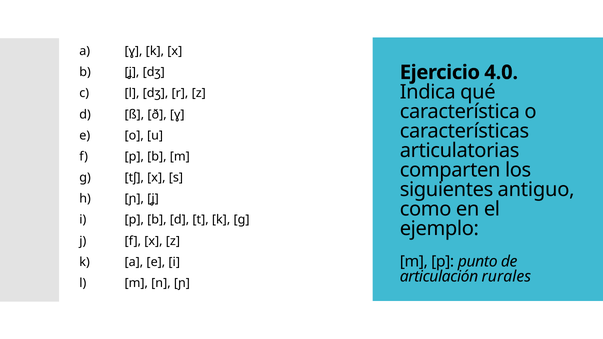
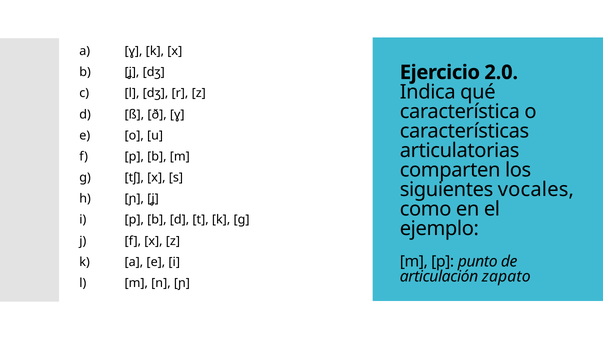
4.0: 4.0 -> 2.0 (501, 72)
antiguo: antiguo -> vocales (536, 190)
rurales: rurales -> zapato (506, 277)
